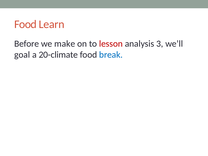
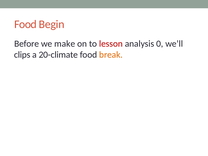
Learn: Learn -> Begin (52, 24)
3: 3 -> 0 (160, 44)
goal: goal -> clips (22, 55)
break colour: blue -> orange (111, 55)
